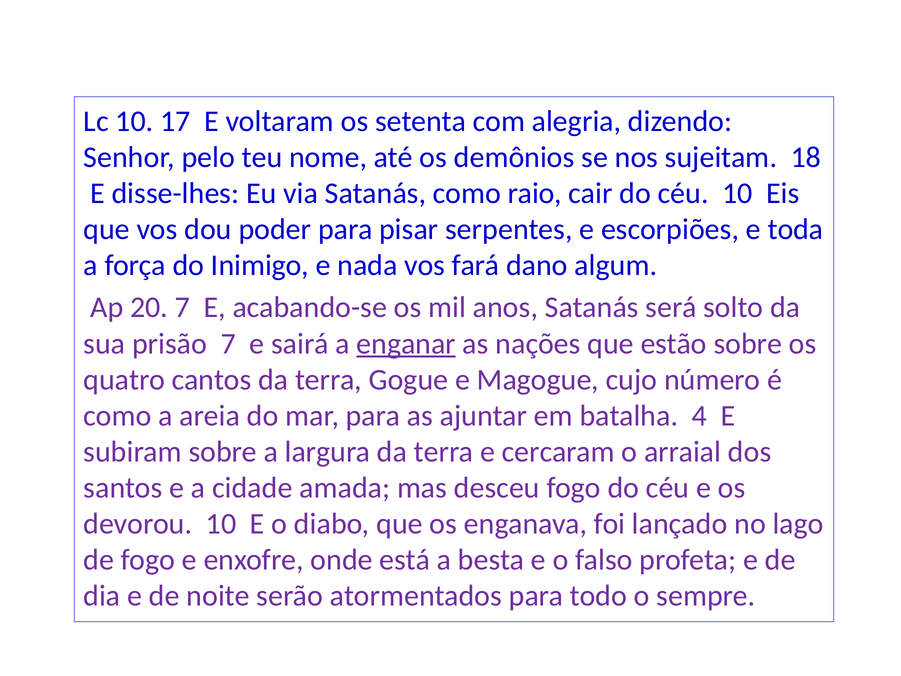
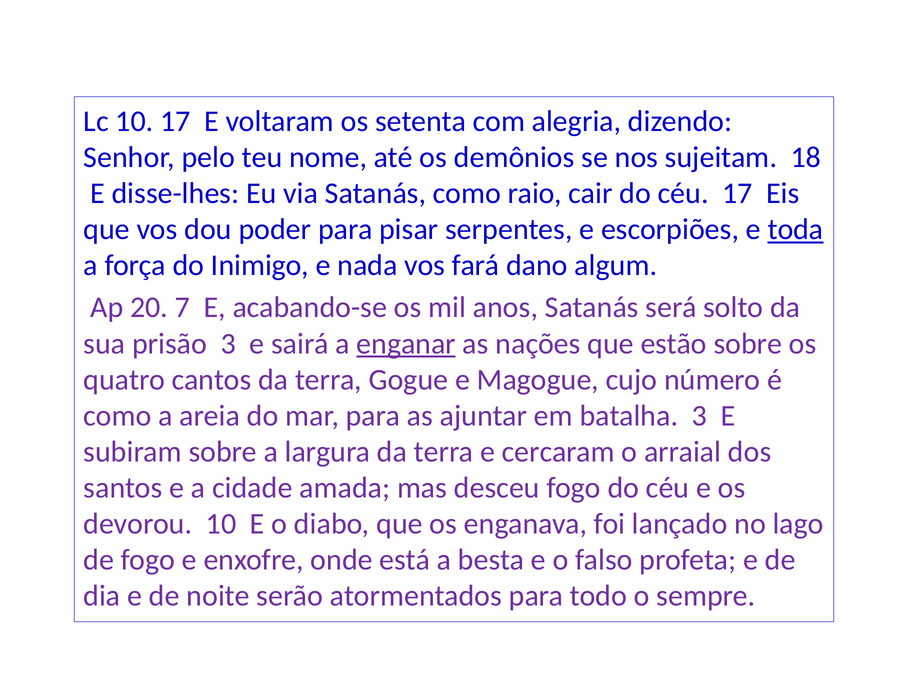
céu 10: 10 -> 17 (737, 193)
toda underline: none -> present (795, 229)
prisão 7: 7 -> 3 (228, 343)
batalha 4: 4 -> 3 (699, 416)
